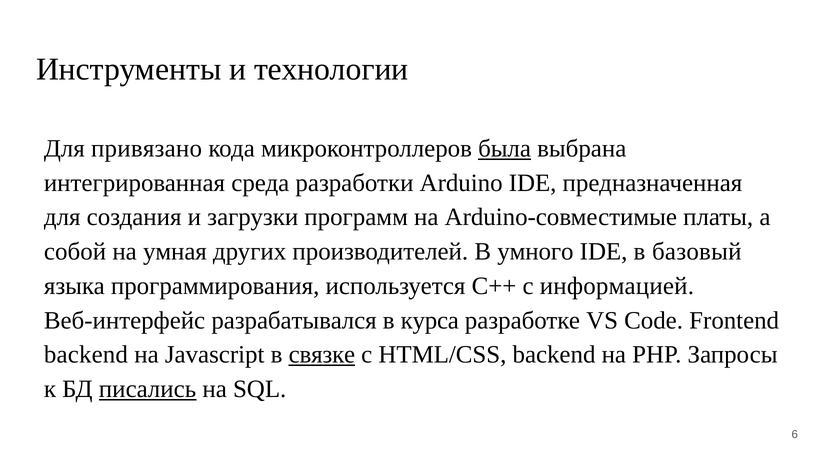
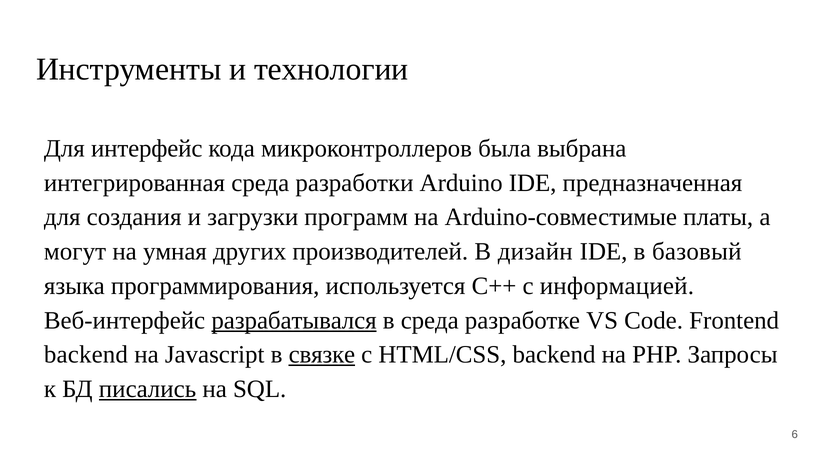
привязано: привязано -> интерфейс (147, 149)
была underline: present -> none (505, 149)
собой: собой -> могут (75, 252)
умного: умного -> дизайн (535, 252)
разрабатывался underline: none -> present (294, 321)
в курса: курса -> среда (430, 321)
